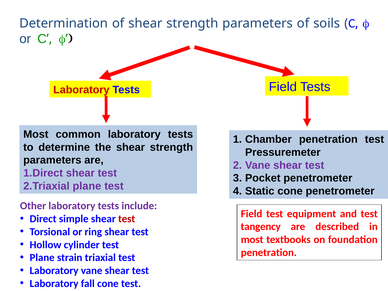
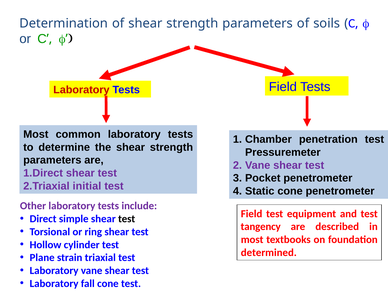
plane: plane -> initial (87, 186)
test colour: red -> black (127, 219)
penetration: penetration -> determined (269, 253)
